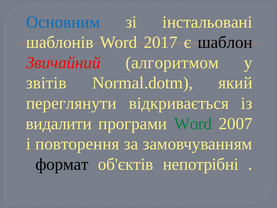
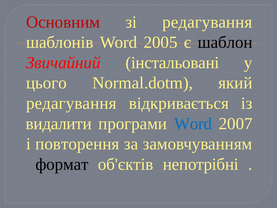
Основним colour: blue -> red (63, 22)
зі інстальовані: інстальовані -> редагування (207, 22)
2017: 2017 -> 2005 (161, 42)
алгоритмом: алгоритмом -> інстальовані (172, 63)
звітів: звітів -> цього (46, 83)
переглянути: переглянути -> редагування (71, 103)
Word colour: green -> blue (193, 124)
